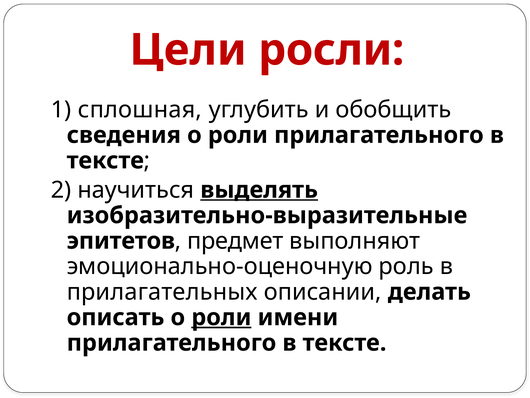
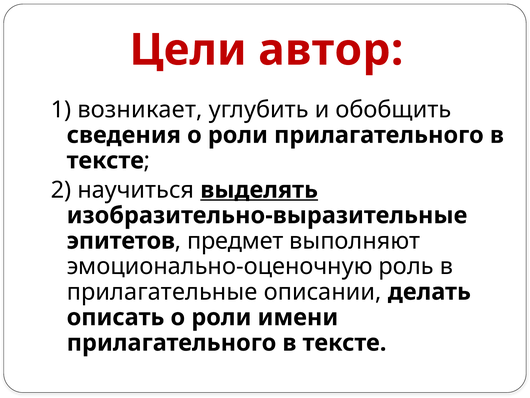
росли: росли -> автор (331, 50)
сплошная: сплошная -> возникает (140, 109)
прилагательных: прилагательных -> прилагательные (162, 292)
роли underline: present -> none (221, 317)
